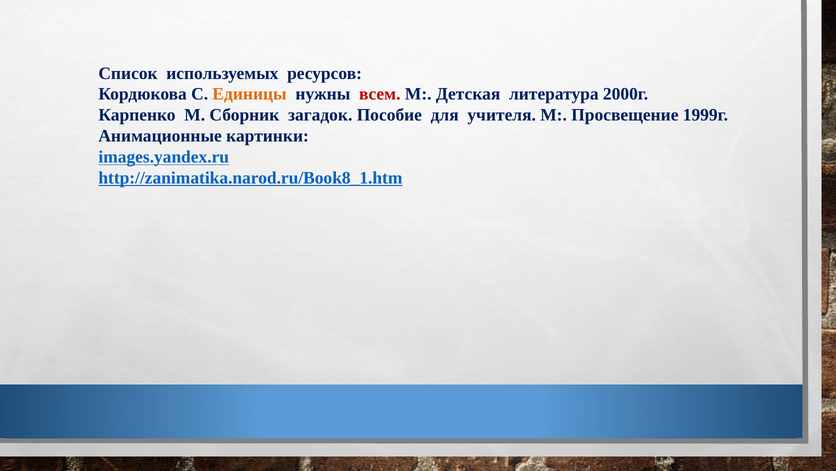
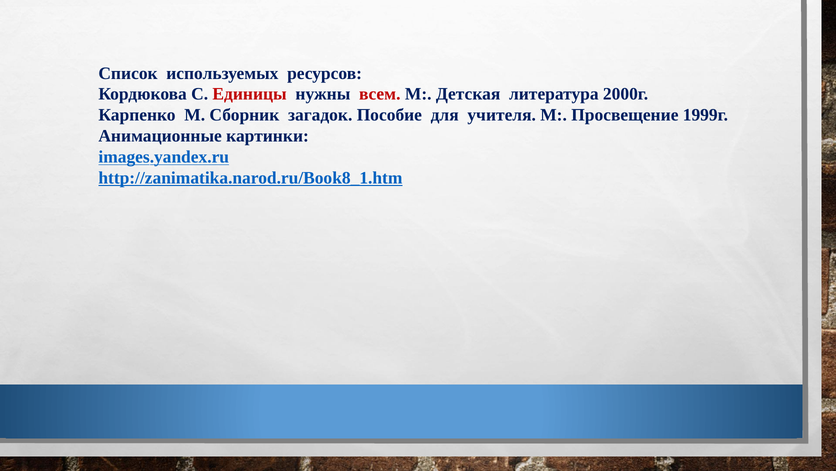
Единицы colour: orange -> red (250, 94)
